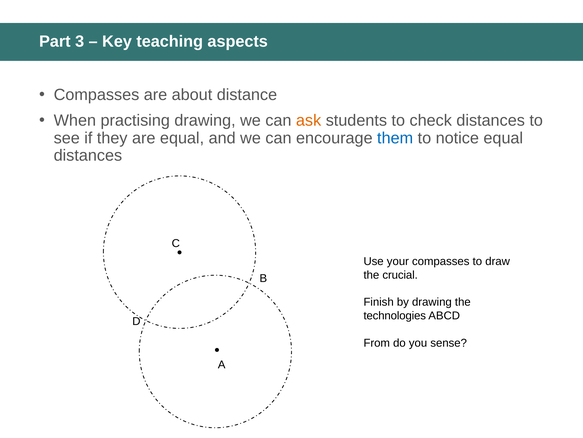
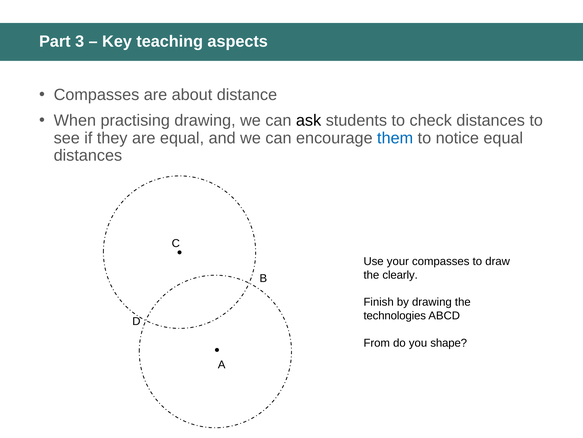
ask colour: orange -> black (309, 120)
crucial: crucial -> clearly (400, 274)
sense: sense -> shape (449, 343)
